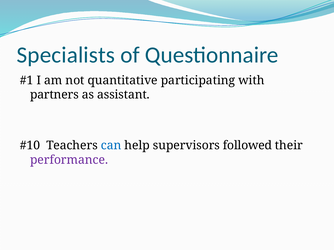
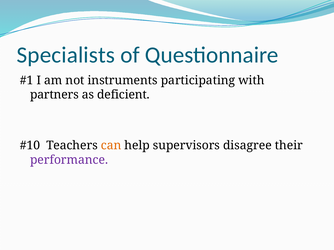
quantitative: quantitative -> instruments (123, 80)
assistant: assistant -> deficient (123, 95)
can colour: blue -> orange (111, 146)
followed: followed -> disagree (247, 146)
